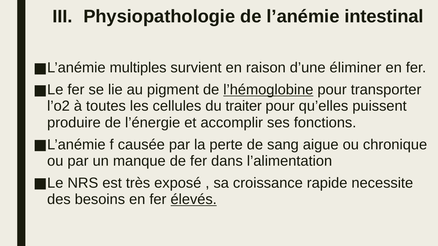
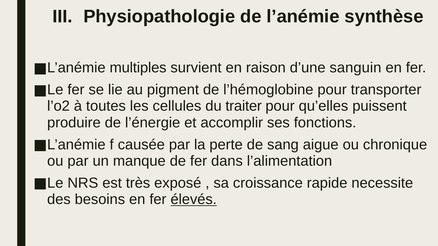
intestinal: intestinal -> synthèse (384, 16)
éliminer: éliminer -> sanguin (355, 68)
l’hémoglobine underline: present -> none (268, 90)
